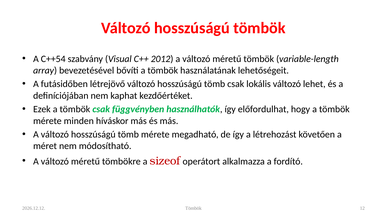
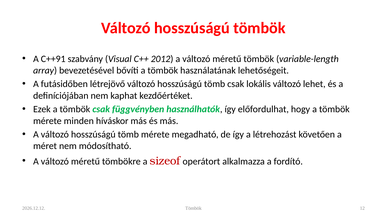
C++54: C++54 -> C++91 (53, 59)
